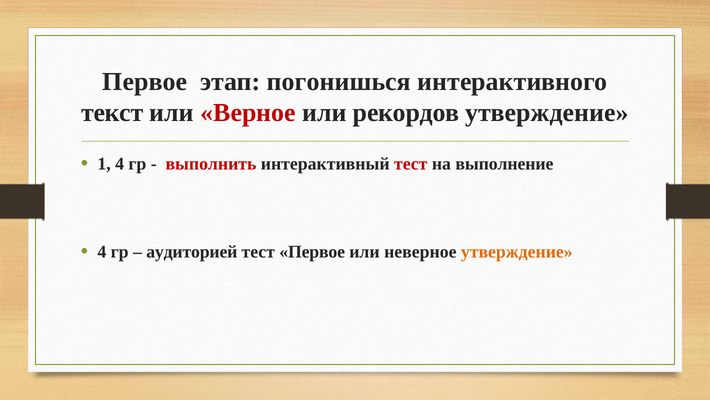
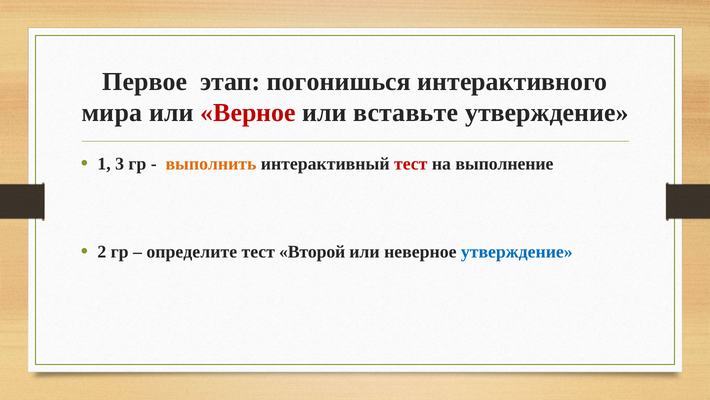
текст: текст -> мира (112, 112)
рекордов: рекордов -> вставьте (406, 112)
1 4: 4 -> 3 (120, 163)
выполнить colour: red -> orange (211, 163)
4: 4 -> 2 (102, 251)
аудиторией: аудиторией -> определите (192, 251)
тест Первое: Первое -> Второй (312, 251)
утверждение colour: orange -> blue (517, 251)
